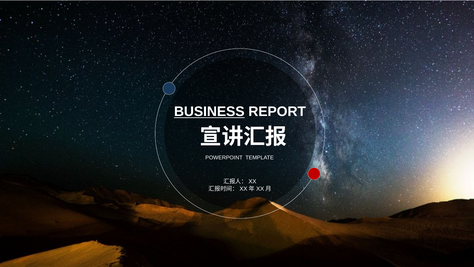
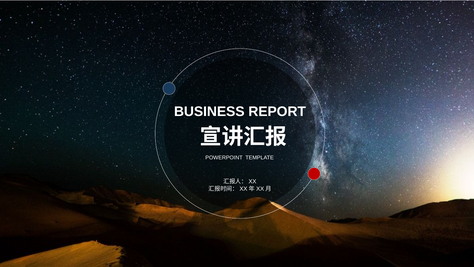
BUSINESS underline: present -> none (209, 111)
